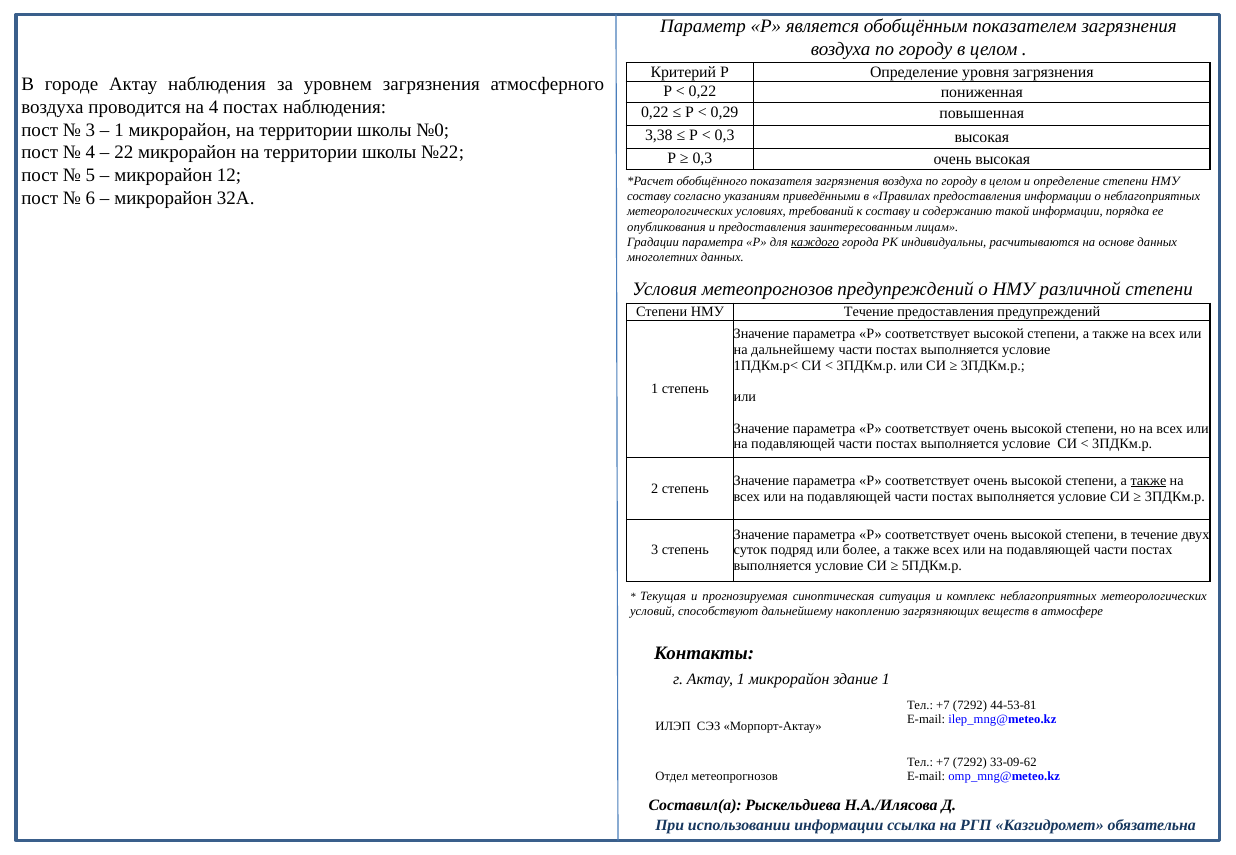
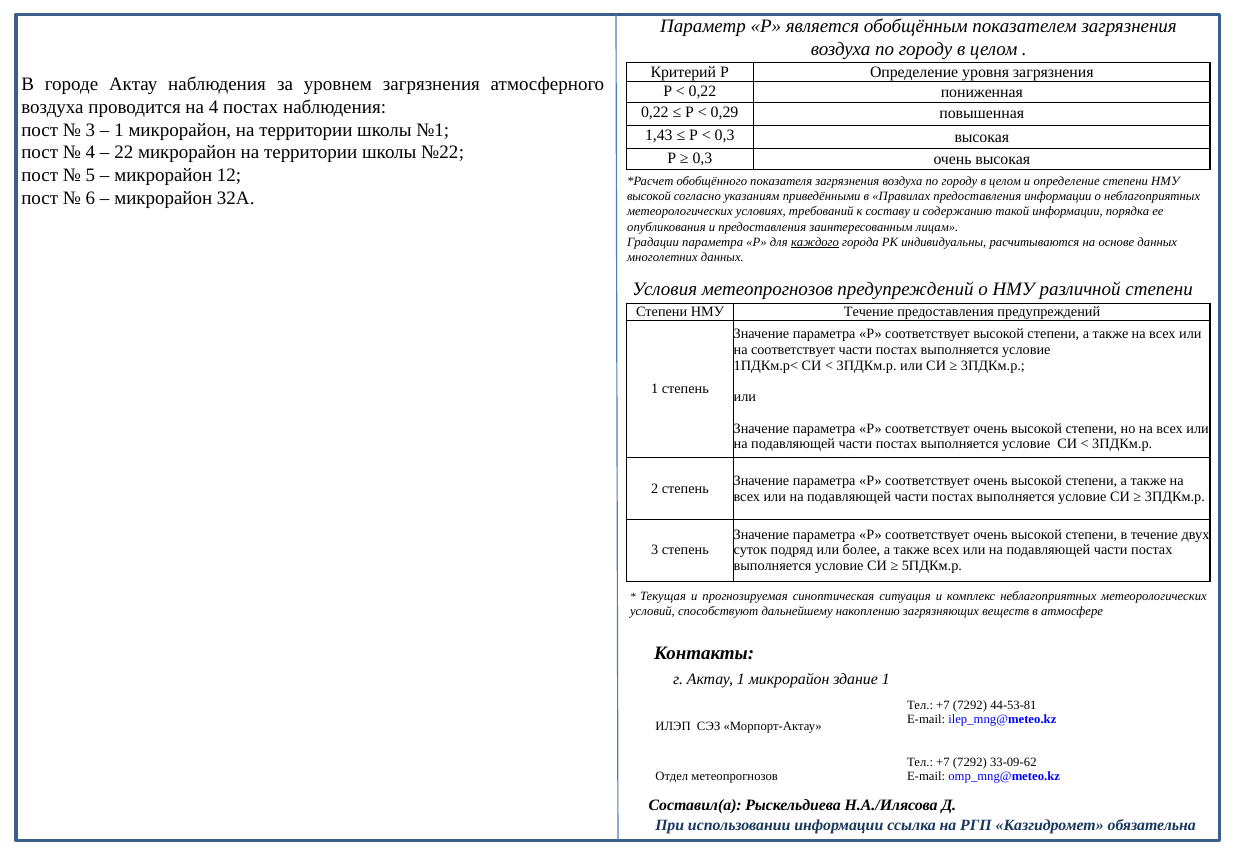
№0: №0 -> №1 (433, 130)
3,38: 3,38 -> 1,43 (659, 135)
составу: составу -> высокой (649, 197)
на дальнейшему: дальнейшему -> соответствует (793, 350)
также underline: present -> none (1148, 481)
